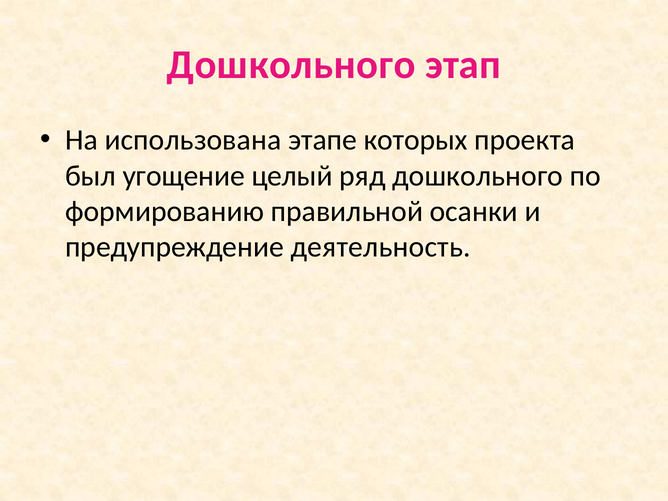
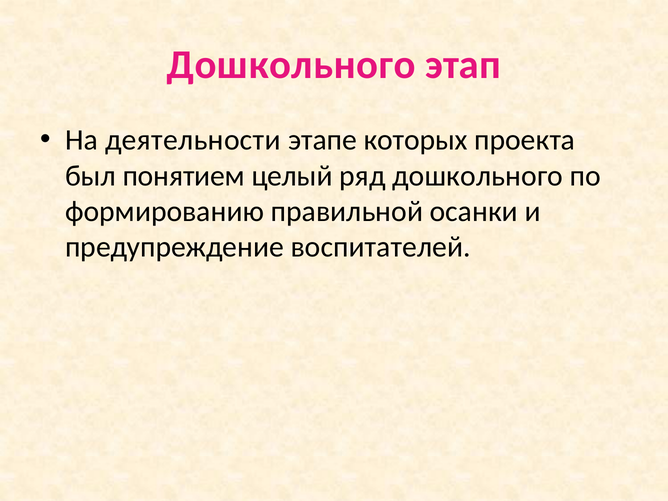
использована: использована -> деятельности (193, 140)
угощение: угощение -> понятием (184, 176)
деятельность: деятельность -> воспитателей (381, 247)
